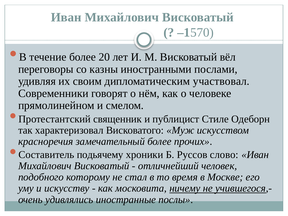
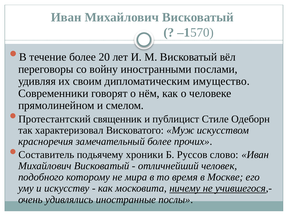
казны: казны -> войну (104, 69)
участвовал: участвовал -> имущество (221, 81)
стал: стал -> мира (136, 177)
